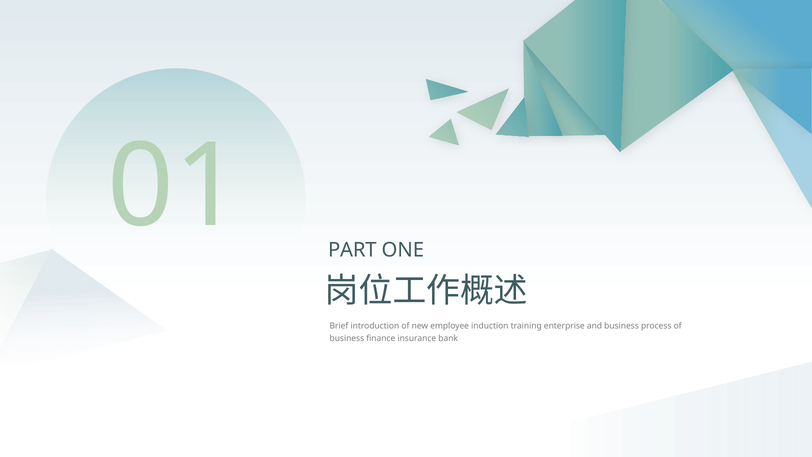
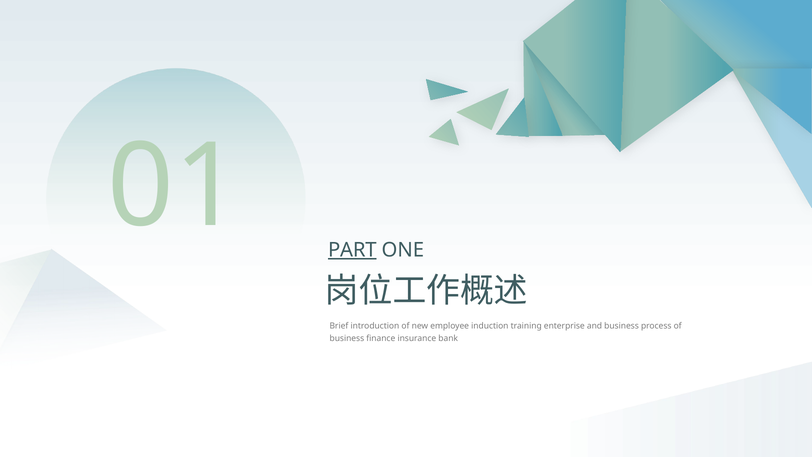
PART underline: none -> present (352, 250)
